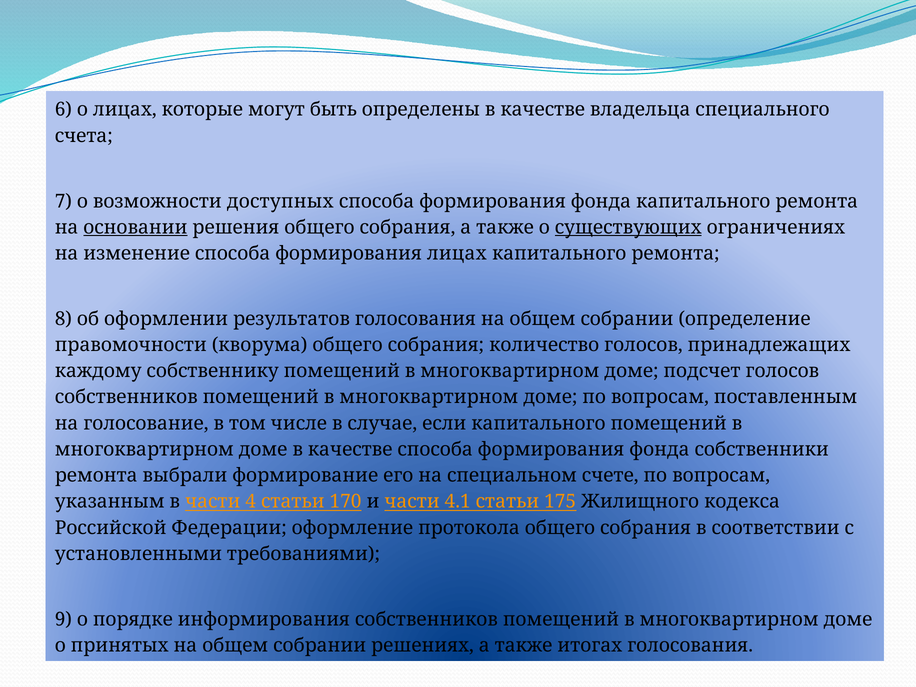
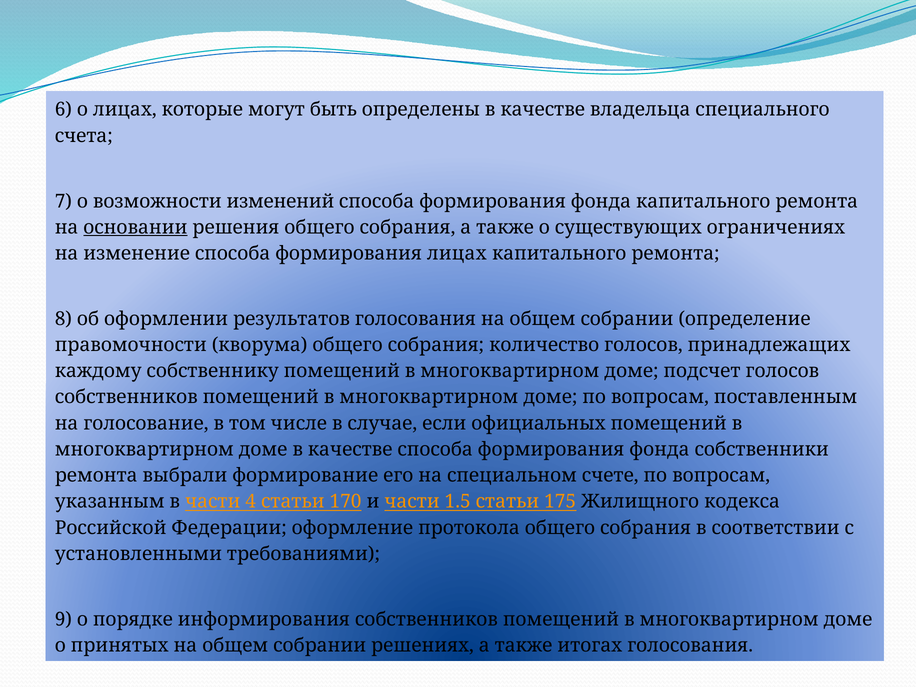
доступных: доступных -> изменений (280, 201)
существующих underline: present -> none (628, 227)
если капитального: капитального -> официальных (539, 423)
4.1: 4.1 -> 1.5 (458, 502)
